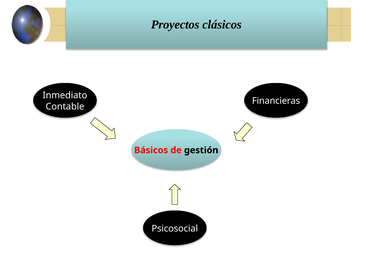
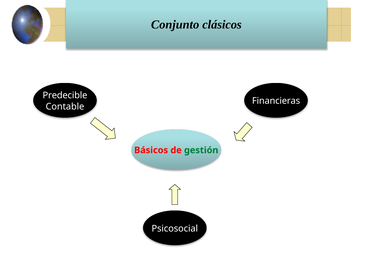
Proyectos: Proyectos -> Conjunto (175, 24)
Inmediato: Inmediato -> Predecible (65, 95)
gestión colour: black -> green (201, 150)
